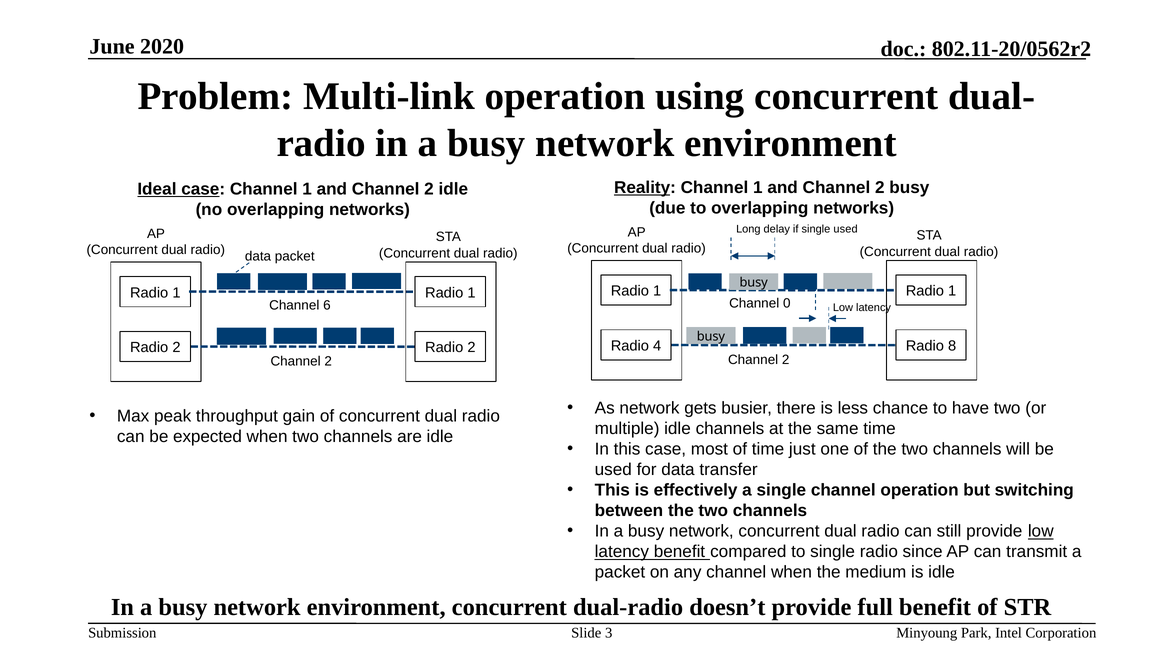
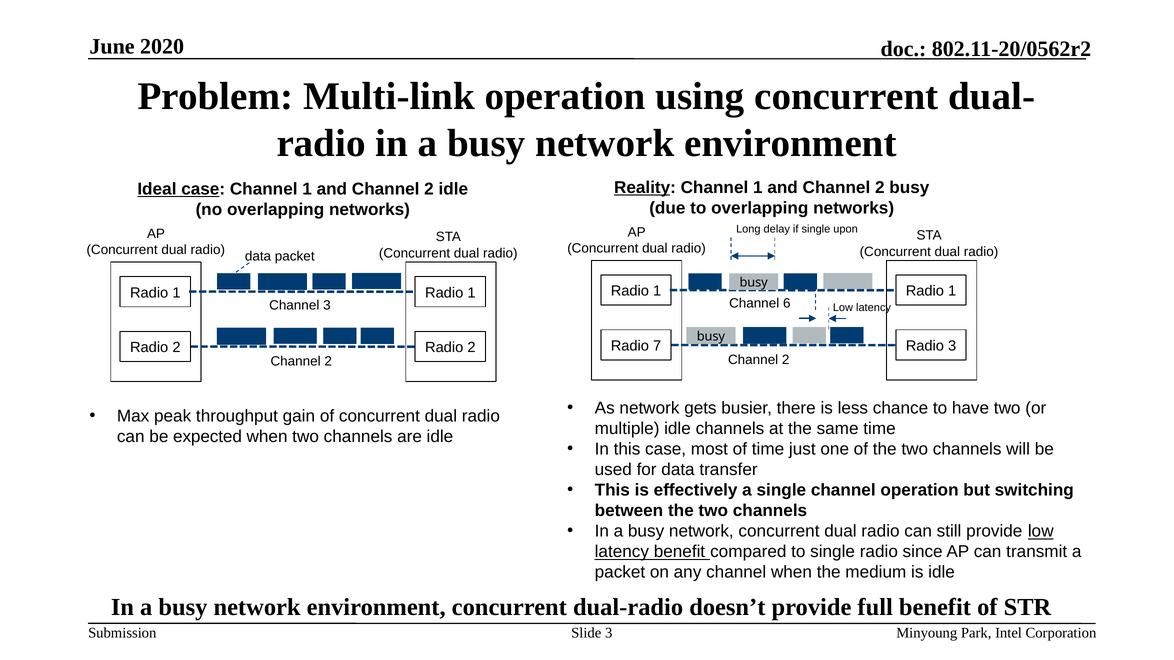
single used: used -> upon (846, 229)
0: 0 -> 6 (787, 304)
Channel 6: 6 -> 3 (327, 305)
4: 4 -> 7 (657, 346)
Radio 8: 8 -> 3 (952, 346)
